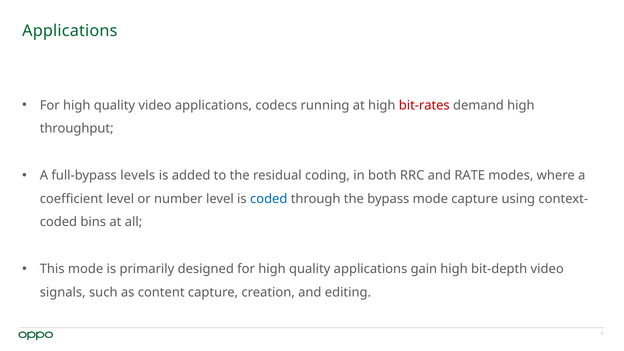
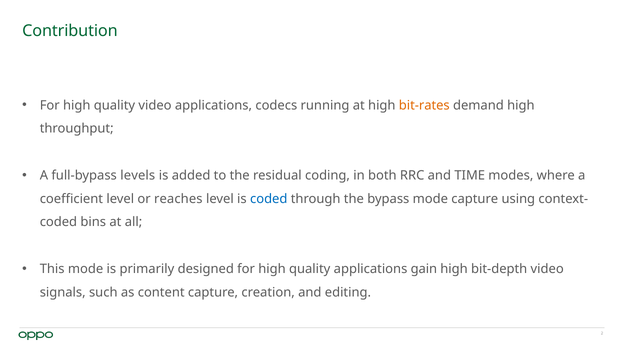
Applications: Applications -> Contribution (70, 31)
bit-rates colour: red -> orange (424, 105)
RATE: RATE -> TIME (470, 175)
number: number -> reaches (178, 199)
